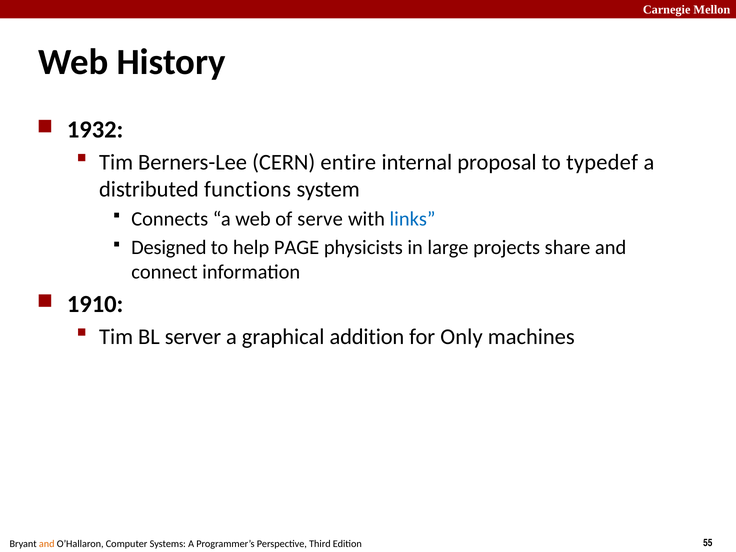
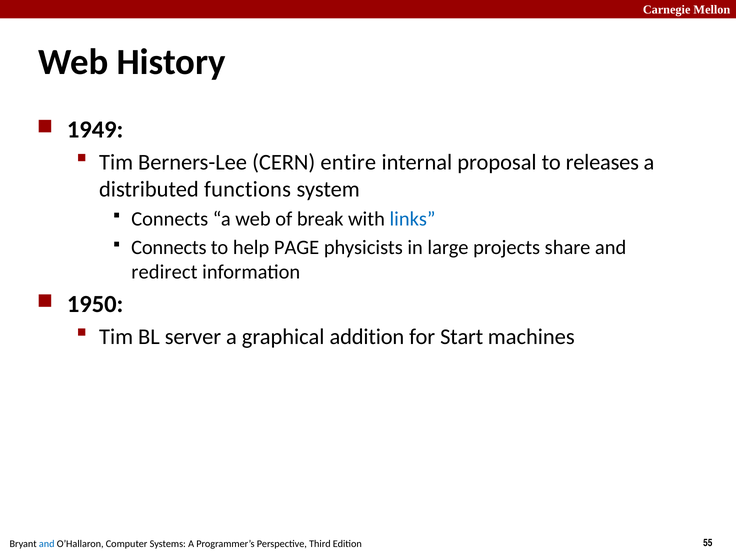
1932: 1932 -> 1949 (95, 130)
typedef: typedef -> releases (602, 162)
serve: serve -> break (320, 219)
Designed: Designed -> Connects (169, 248)
connect: connect -> redirect (164, 272)
1910: 1910 -> 1950 (95, 304)
Only: Only -> Start (462, 337)
and colour: orange -> blue (47, 544)
